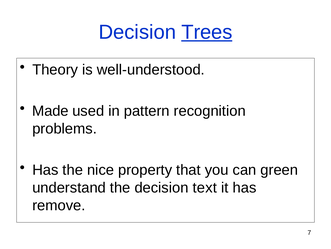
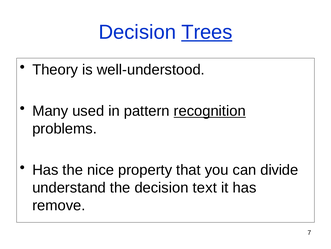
Made: Made -> Many (50, 111)
recognition underline: none -> present (210, 111)
green: green -> divide (279, 170)
